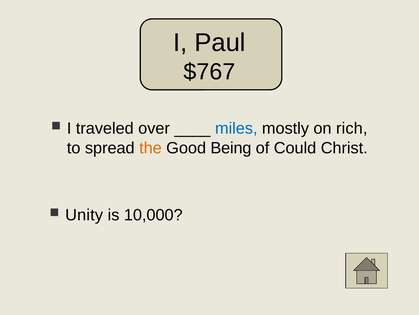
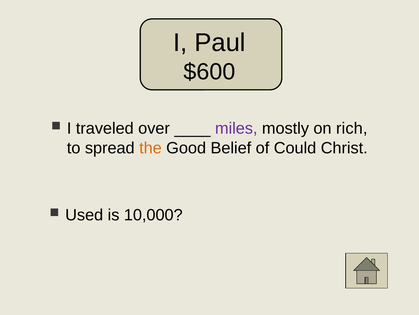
$767: $767 -> $600 (210, 72)
miles colour: blue -> purple (236, 128)
Being: Being -> Belief (231, 148)
Unity: Unity -> Used (84, 215)
